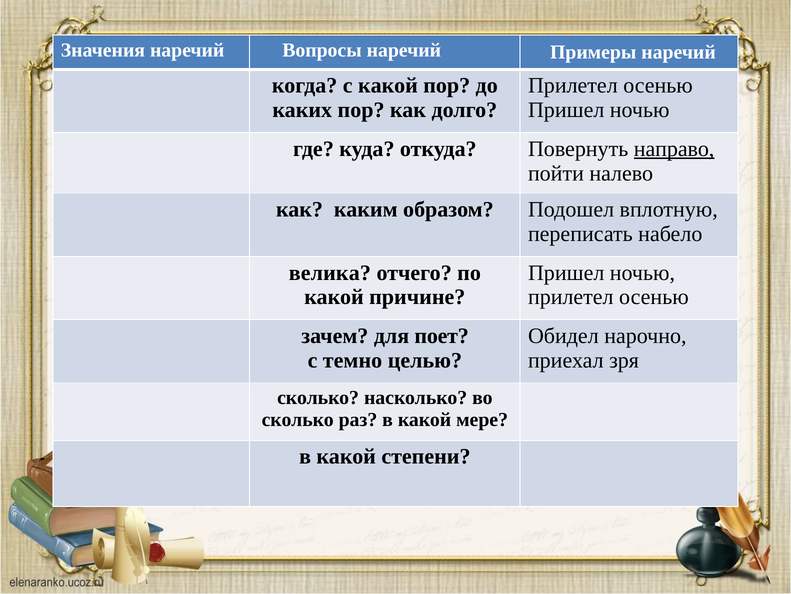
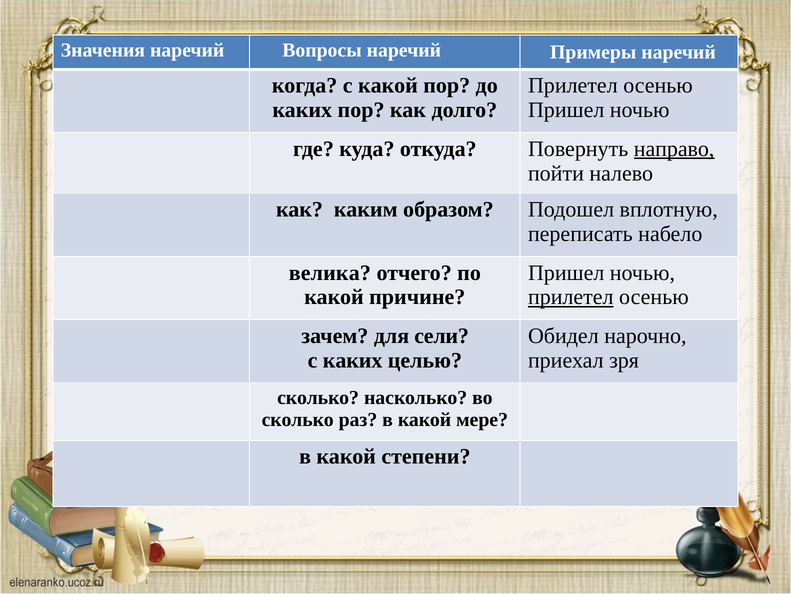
прилетел underline: none -> present (571, 297)
поет: поет -> сели (442, 335)
с темно: темно -> каких (353, 360)
